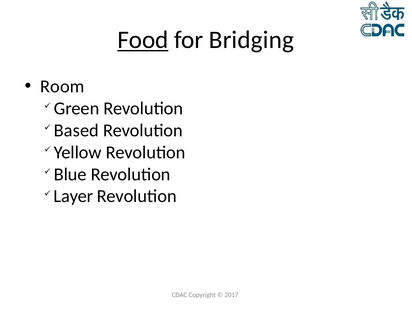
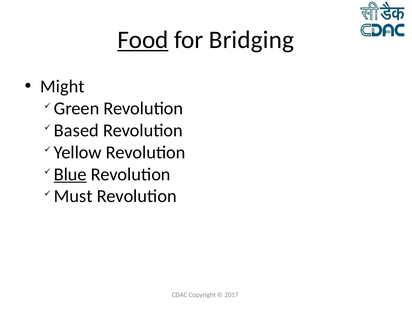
Room: Room -> Might (62, 86)
Blue underline: none -> present (70, 174)
Layer: Layer -> Must (73, 196)
